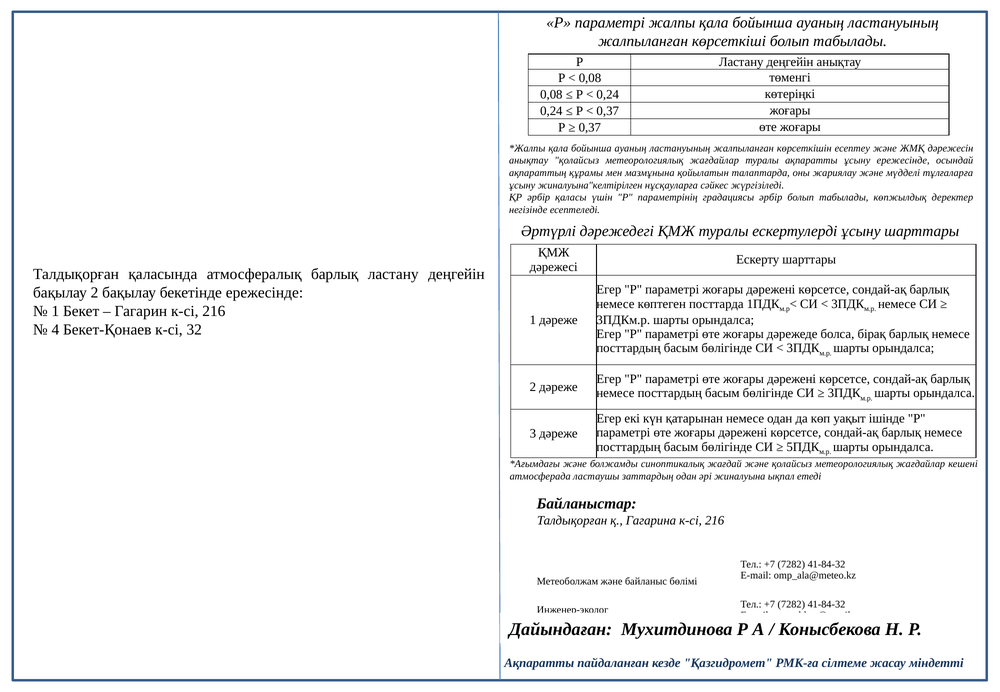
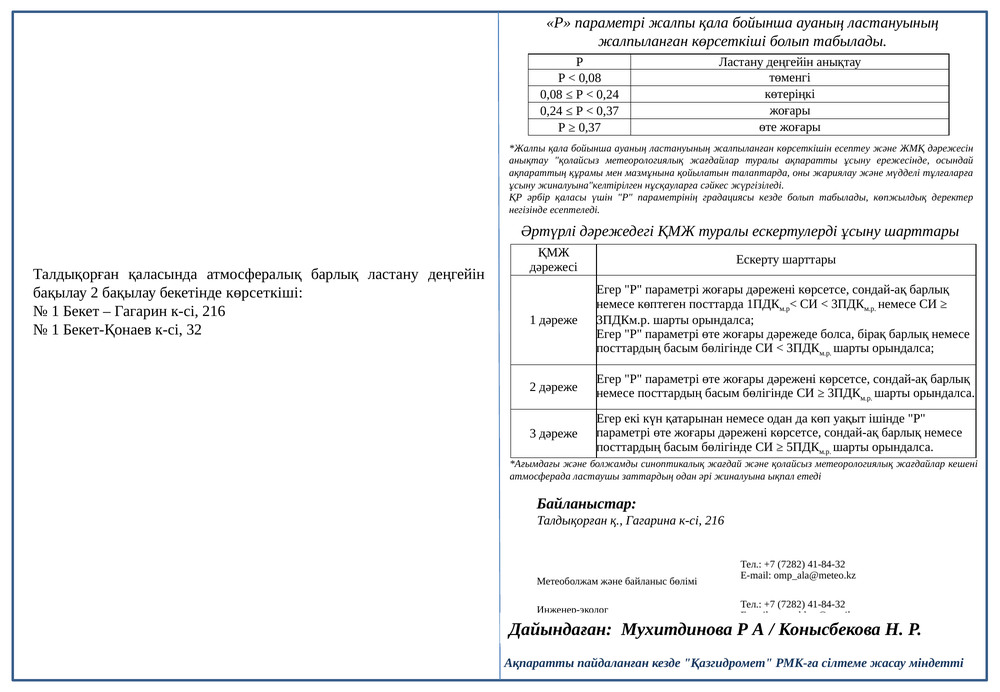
градациясы әрбір: әрбір -> кезде (771, 198)
бекетінде ережесінде: ережесінде -> көрсеткіші (264, 293)
4: 4 -> 1 (55, 330)
